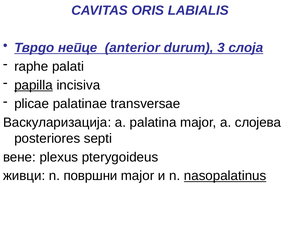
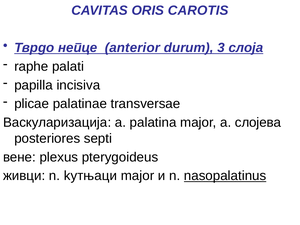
LABIALIS: LABIALIS -> CAROTIS (198, 10)
papilla underline: present -> none (34, 85)
површни: површни -> kутњаци (90, 176)
